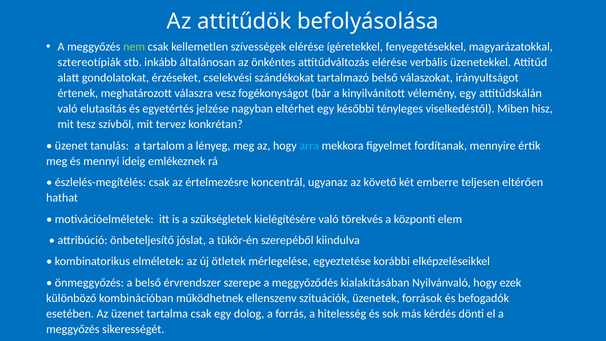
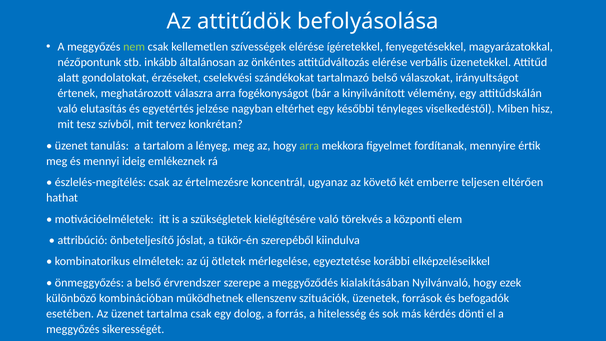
sztereotípiák: sztereotípiák -> nézőpontunk (89, 62)
válaszra vesz: vesz -> arra (226, 93)
arra colour: light blue -> light green (309, 146)
